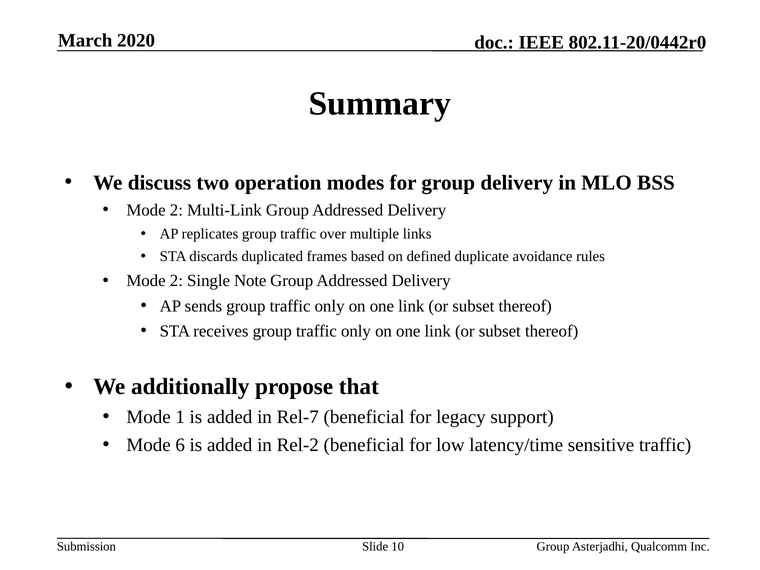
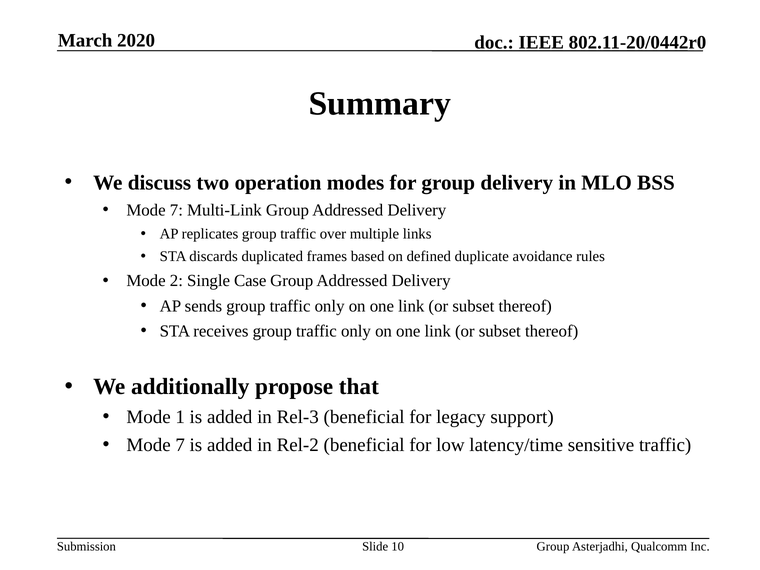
2: 2 -> 7 (176, 210)
Note: Note -> Case (250, 281)
Rel-7: Rel-7 -> Rel-3 (298, 417)
6: 6 -> 7 (180, 445)
